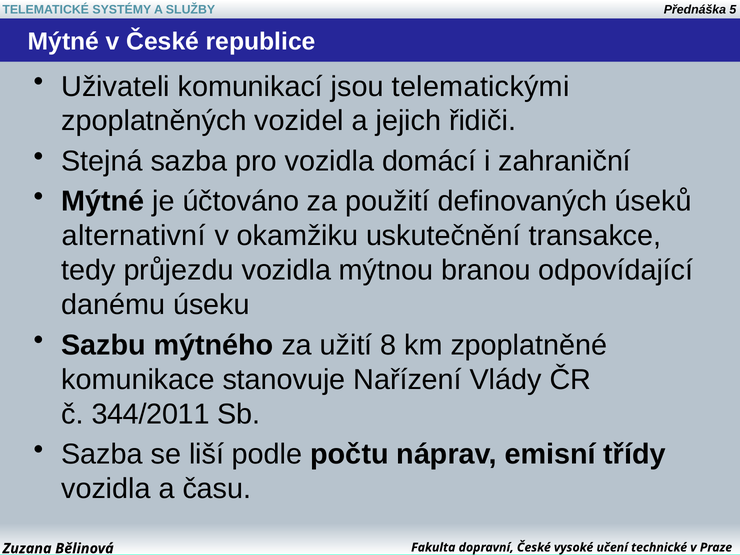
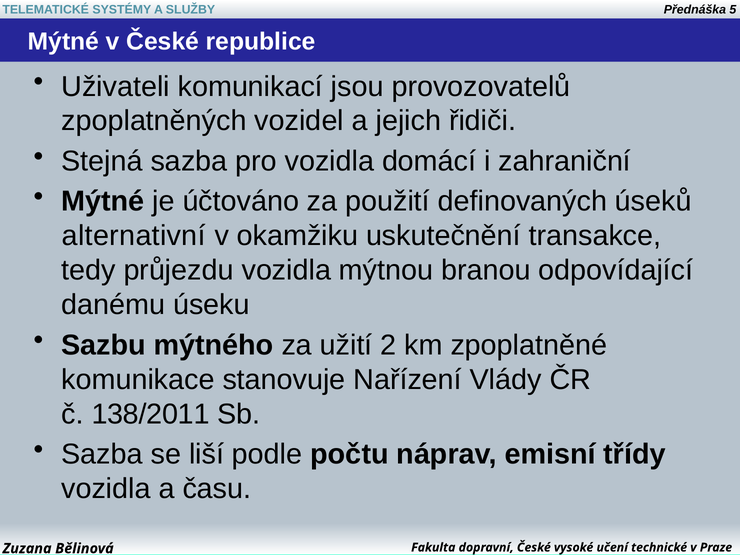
telematickými: telematickými -> provozovatelů (481, 87)
8: 8 -> 2 (388, 345)
344/2011: 344/2011 -> 138/2011 (151, 414)
